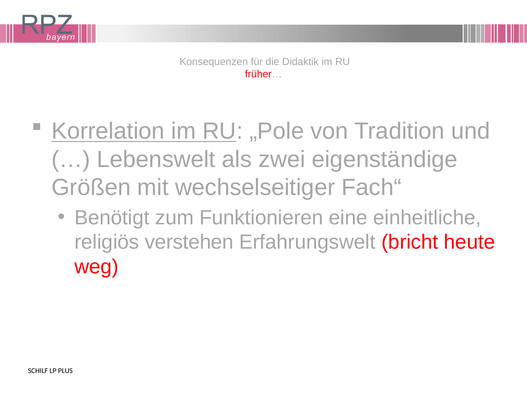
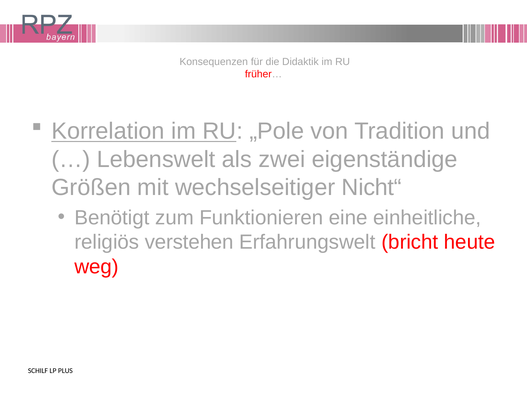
Fach“: Fach“ -> Nicht“ (372, 188)
